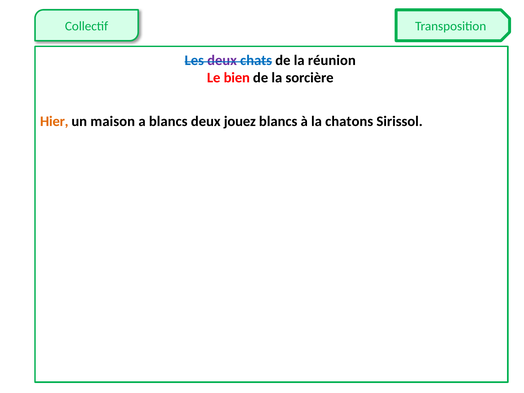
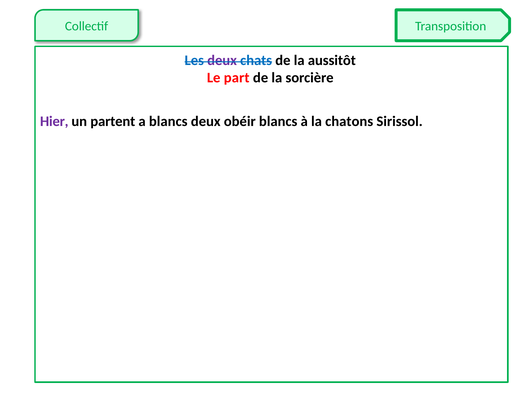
réunion: réunion -> aussitôt (332, 60)
bien: bien -> part (237, 78)
Hier colour: orange -> purple (54, 121)
maison: maison -> partent (113, 121)
jouez: jouez -> obéir (240, 121)
